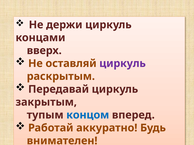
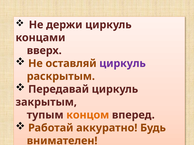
концом colour: blue -> orange (88, 115)
